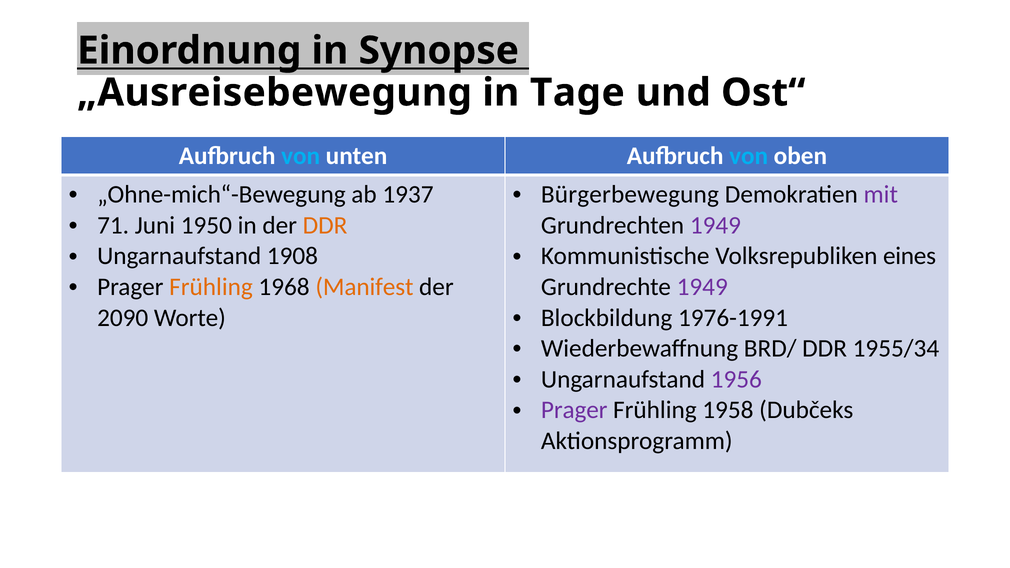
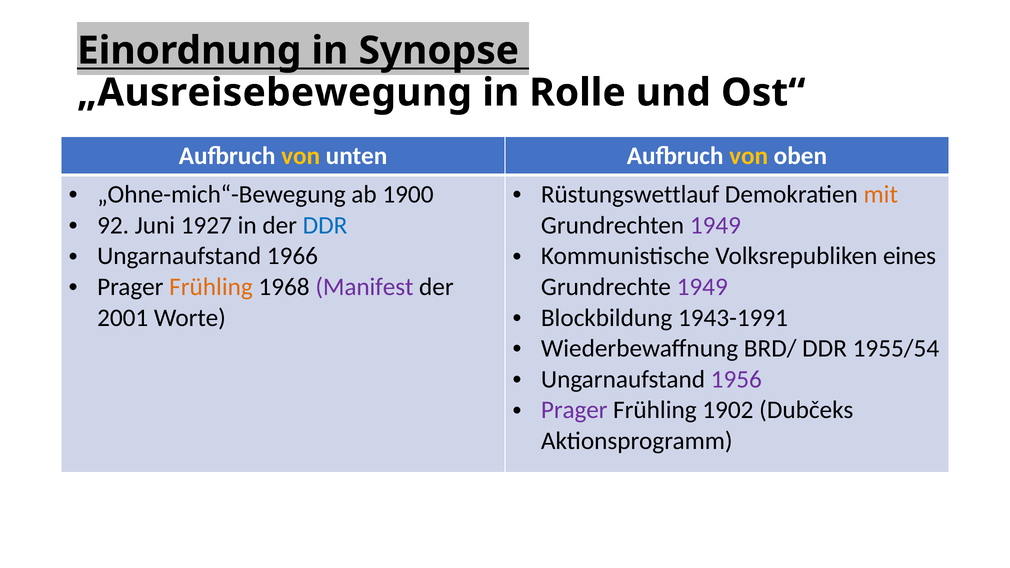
Tage: Tage -> Rolle (578, 93)
von colour: light blue -> yellow (301, 156)
von colour: light blue -> yellow (749, 156)
1937: 1937 -> 1900 (408, 195)
Bürgerbewegung: Bürgerbewegung -> Rüstungswettlauf (630, 195)
mit colour: purple -> orange (881, 195)
71: 71 -> 92 (113, 225)
1950: 1950 -> 1927 (206, 225)
DDR colour: orange -> blue (325, 225)
1908: 1908 -> 1966 (292, 256)
Manifest colour: orange -> purple (364, 287)
1976-1991: 1976-1991 -> 1943-1991 (733, 318)
2090: 2090 -> 2001 (123, 318)
1955/34: 1955/34 -> 1955/54 (896, 349)
1958: 1958 -> 1902 (728, 410)
